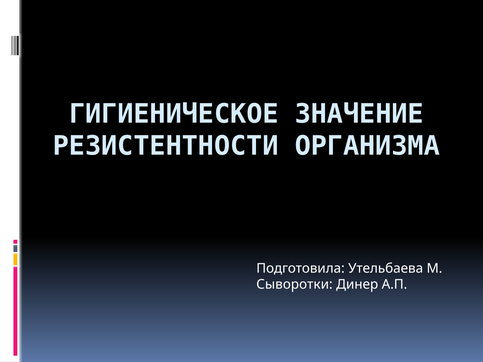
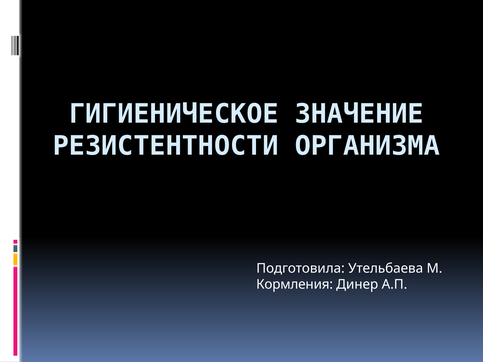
Сыворотки: Сыворотки -> Кормления (295, 285)
